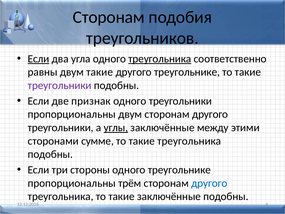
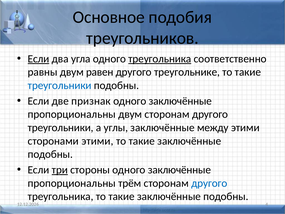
Сторонам: Сторонам -> Основное (109, 17)
двум такие: такие -> равен (100, 72)
треугольники colour: purple -> blue (60, 85)
треугольники: треугольники -> заключённые (180, 101)
углы underline: present -> none (116, 127)
сторонами сумме: сумме -> этими (97, 141)
треугольника: треугольника -> заключённые (189, 141)
три underline: none -> present (60, 170)
стороны одного треугольнике: треугольнике -> заключённые (179, 170)
